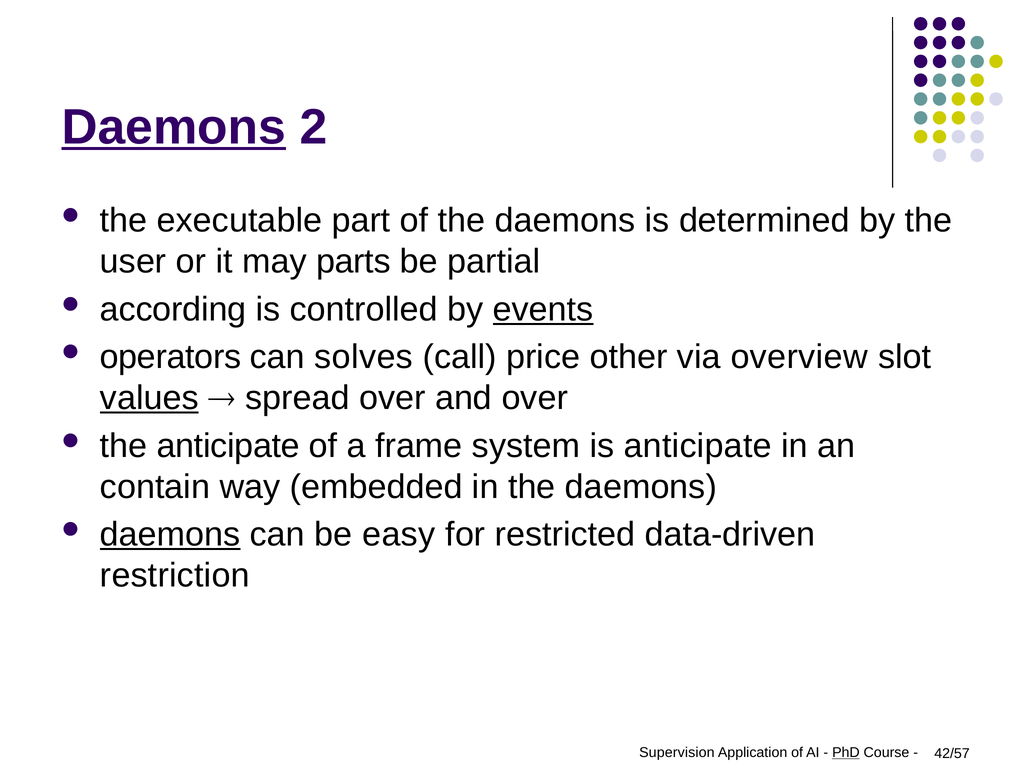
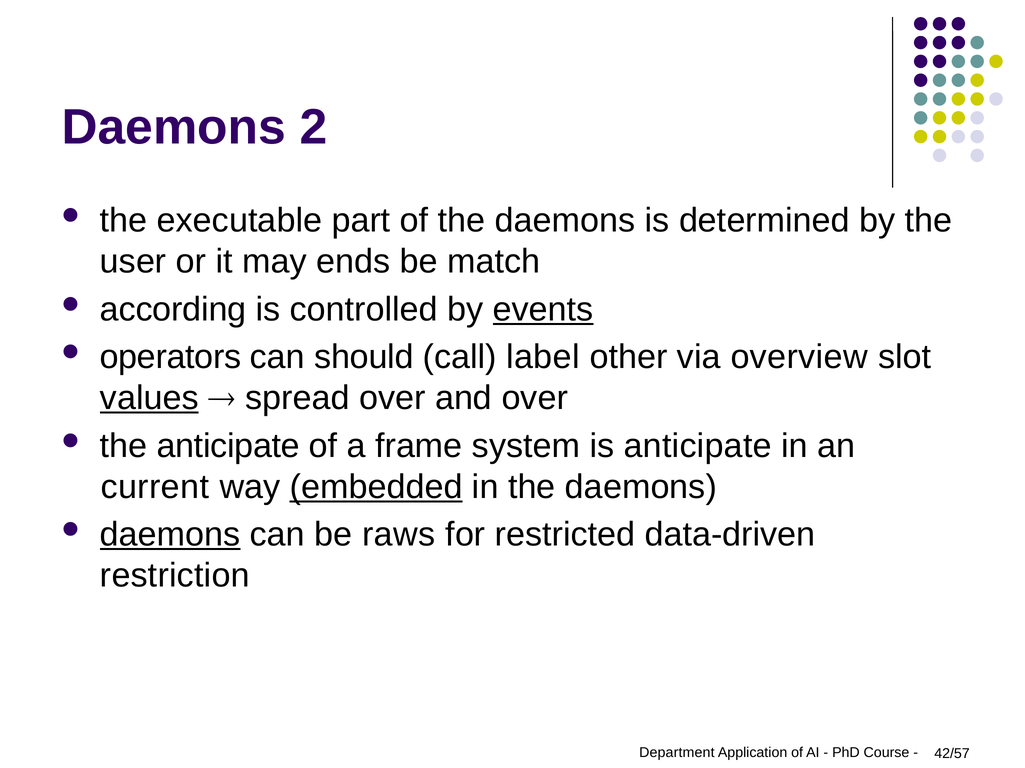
Daemons underline: present -> none (174, 127)
parts: parts -> ends (353, 262)
partial: partial -> match (494, 262)
solves: solves -> should (364, 357)
price: price -> label (543, 357)
contain: contain -> current (155, 487)
embedded underline: none -> present (376, 487)
easy: easy -> raws (399, 535)
Supervision: Supervision -> Department (677, 753)
PhD underline: present -> none (846, 753)
